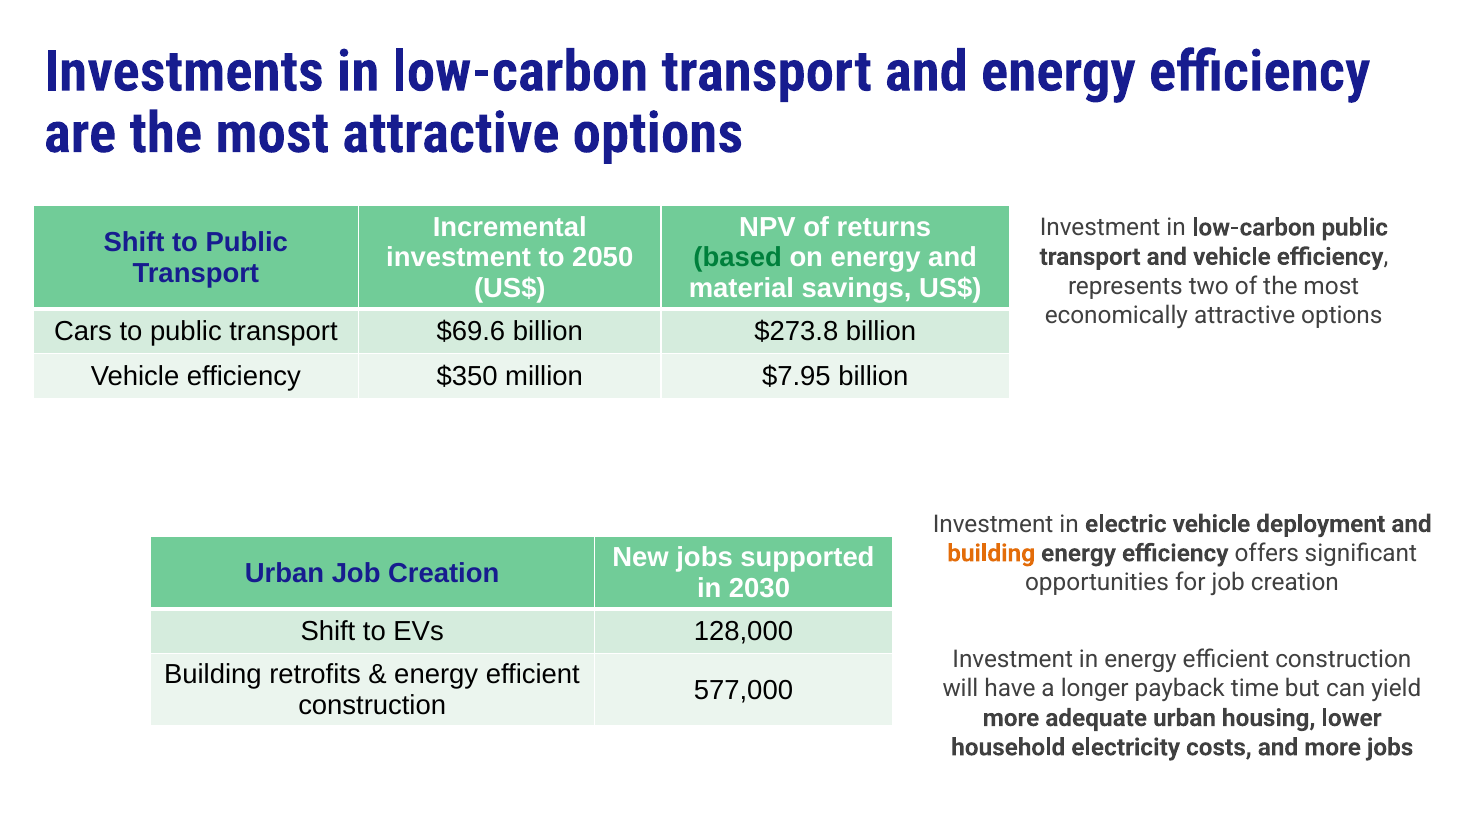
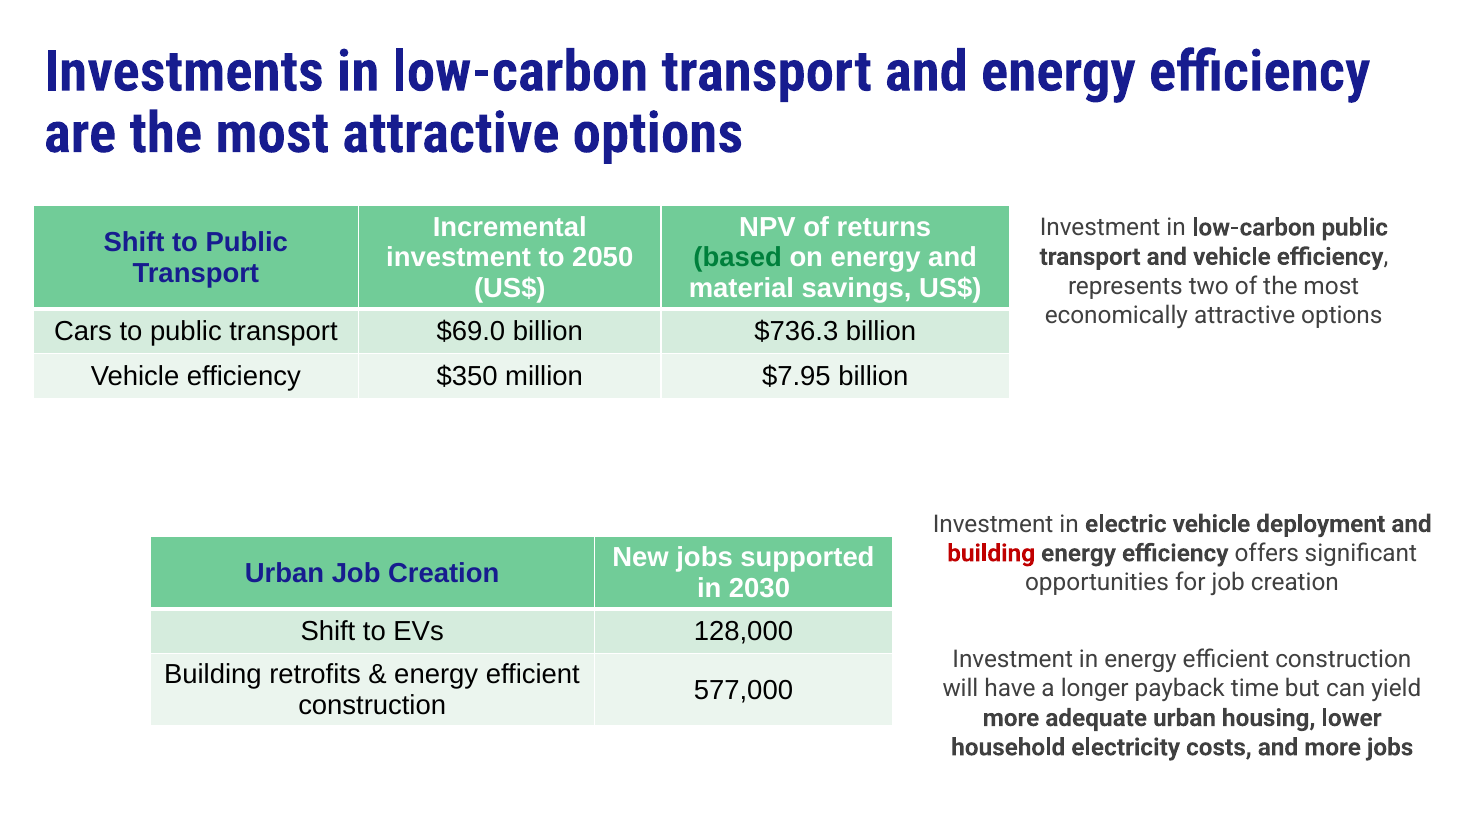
$69.6: $69.6 -> $69.0 (471, 332)
$273.8: $273.8 -> $736.3 (796, 332)
building colour: orange -> red (991, 553)
